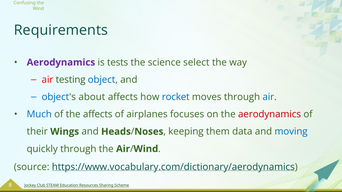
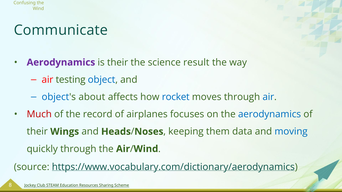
Requirements: Requirements -> Communicate (61, 30)
is tests: tests -> their (118, 63)
select: select -> result (196, 63)
Much colour: blue -> red (39, 114)
the affects: affects -> record (98, 114)
aerodynamics colour: red -> blue (270, 114)
